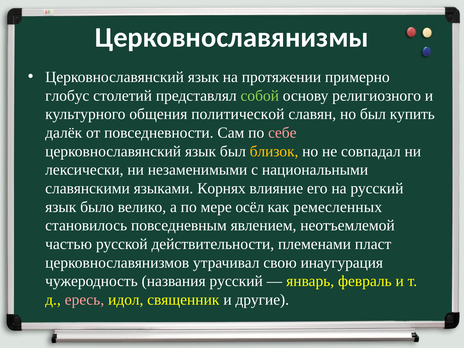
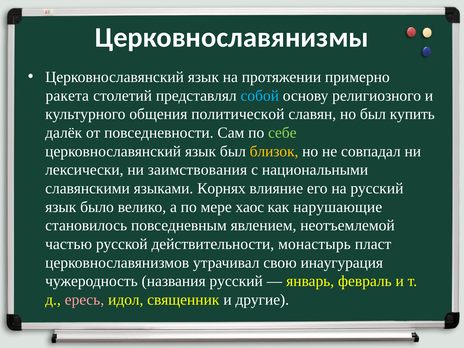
глобус: глобус -> ракета (67, 96)
собой colour: light green -> light blue (260, 96)
себе colour: pink -> light green (282, 133)
незаменимыми: незаменимыми -> заимствования (197, 170)
осёл: осёл -> хаос (250, 207)
ремесленных: ремесленных -> нарушающие (338, 207)
племенами: племенами -> монастырь (314, 244)
